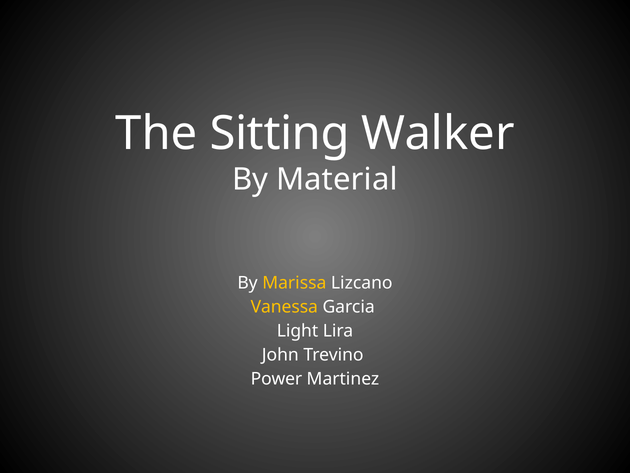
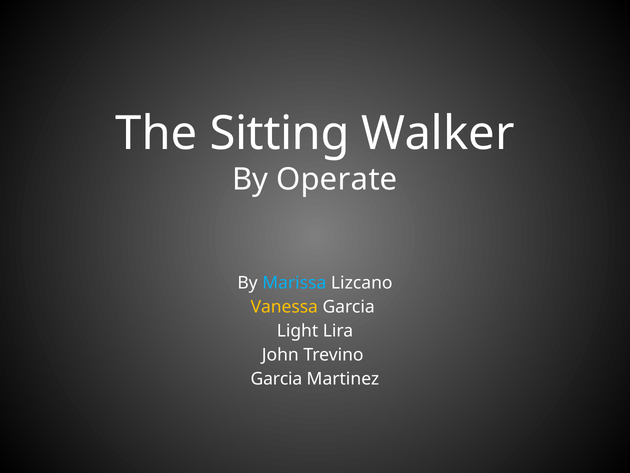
Material: Material -> Operate (337, 179)
Marissa colour: yellow -> light blue (294, 283)
Power: Power -> Garcia (276, 378)
